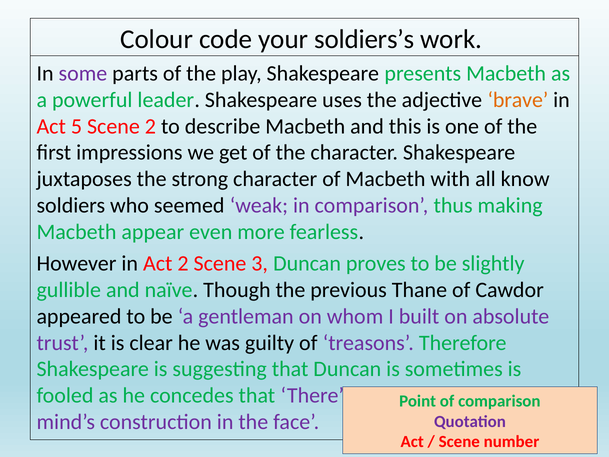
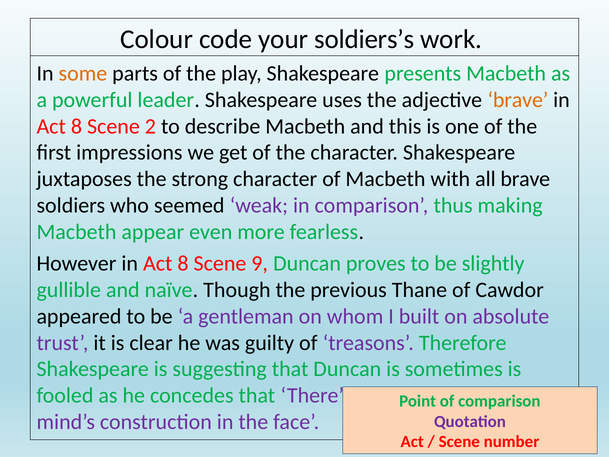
some colour: purple -> orange (83, 73)
5: 5 -> 8 (76, 126)
all know: know -> brave (525, 179)
However in Act 2: 2 -> 8 (183, 264)
3: 3 -> 9 (260, 264)
